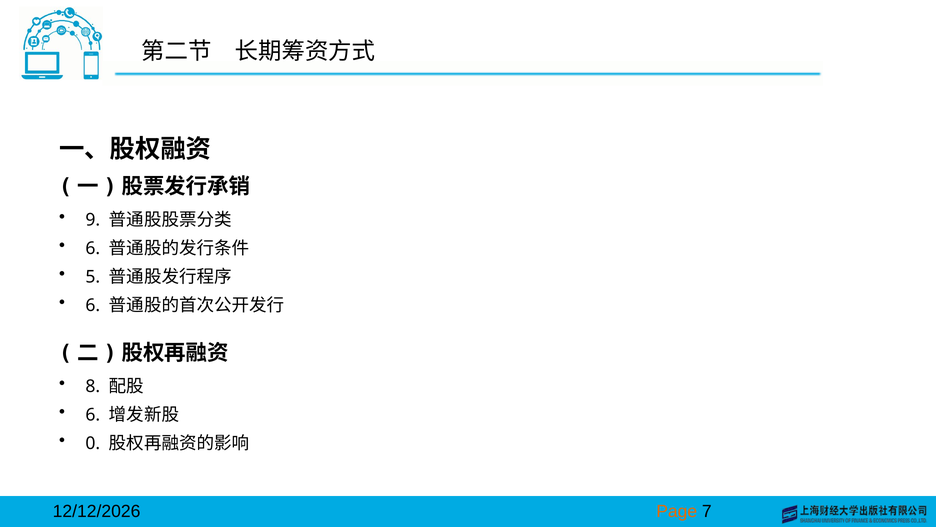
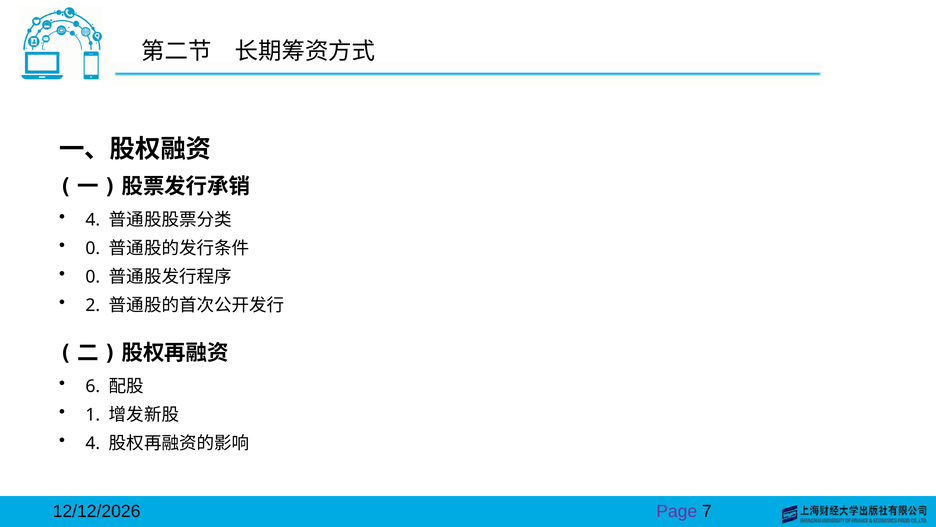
9: 9 -> 4 (93, 220)
6: 6 -> 0 (93, 248)
5: 5 -> 0 (93, 277)
6: 6 -> 2 (93, 305)
8: 8 -> 6 (93, 386)
6: 6 -> 1 (93, 415)
0: 0 -> 4 (93, 443)
Page colour: orange -> purple (677, 511)
